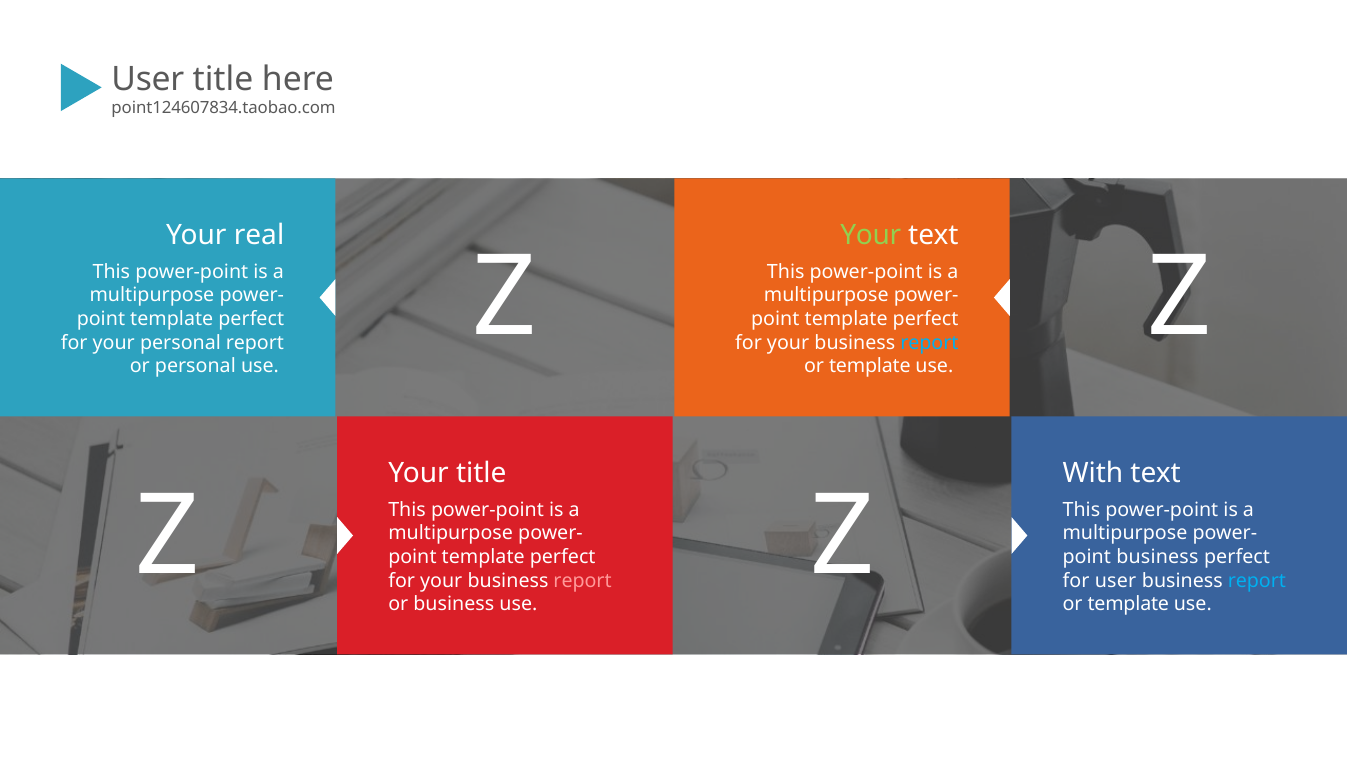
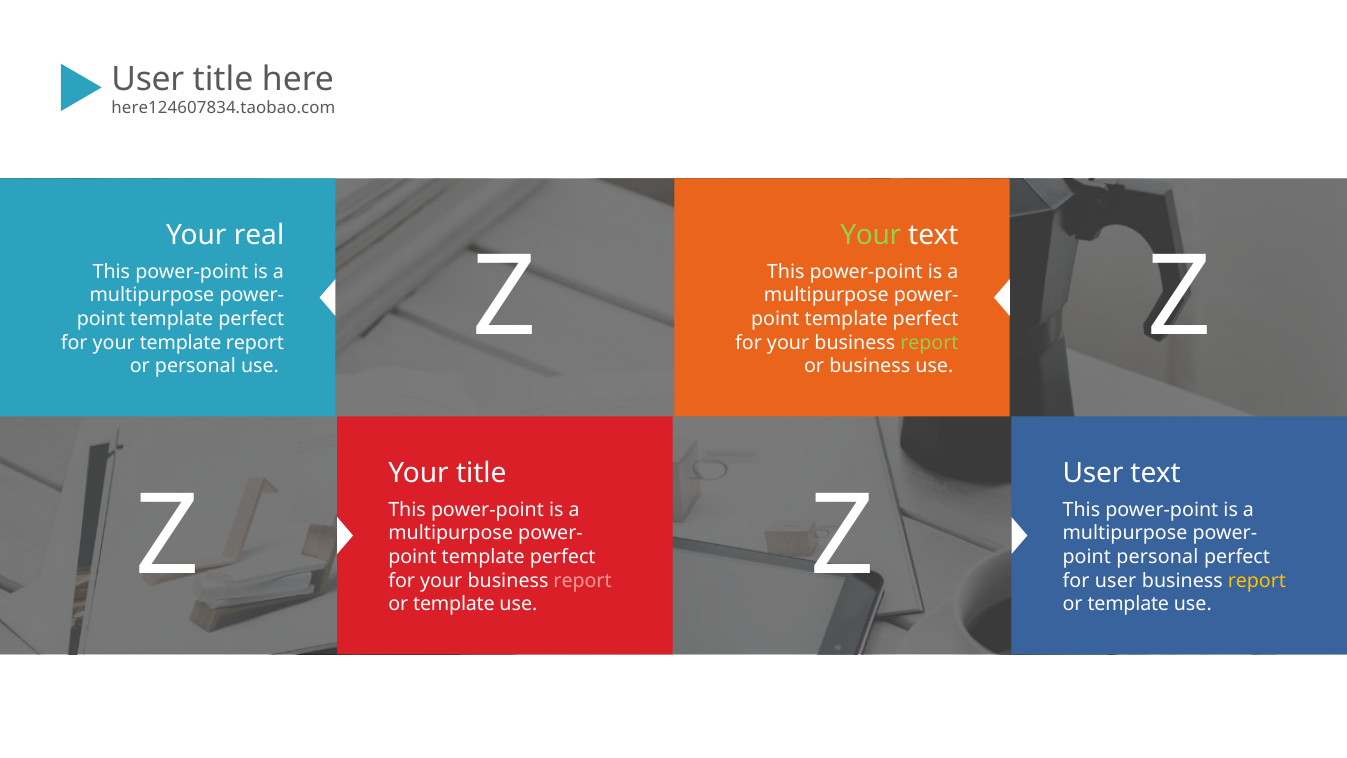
point124607834.taobao.com: point124607834.taobao.com -> here124607834.taobao.com (223, 108)
your personal: personal -> template (181, 342)
report colour: light blue -> light green (929, 342)
template: template -> business (870, 366)
With: With -> User (1093, 473)
business: business -> personal (1157, 557)
report colour: light blue -> yellow (1257, 580)
business: business -> template (454, 604)
